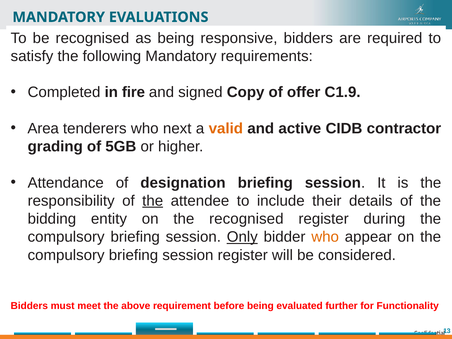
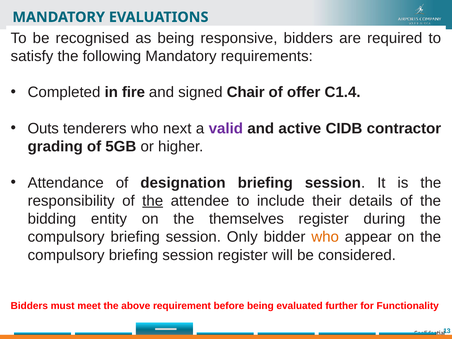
Copy: Copy -> Chair (246, 92)
C1.9: C1.9 -> C1.4 (343, 92)
Area: Area -> Outs (43, 128)
valid colour: orange -> purple (226, 128)
the recognised: recognised -> themselves (246, 219)
Only underline: present -> none (242, 237)
